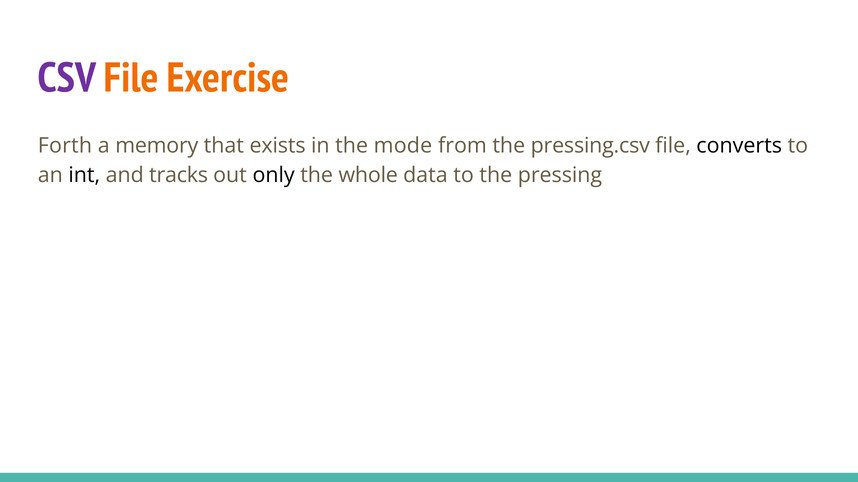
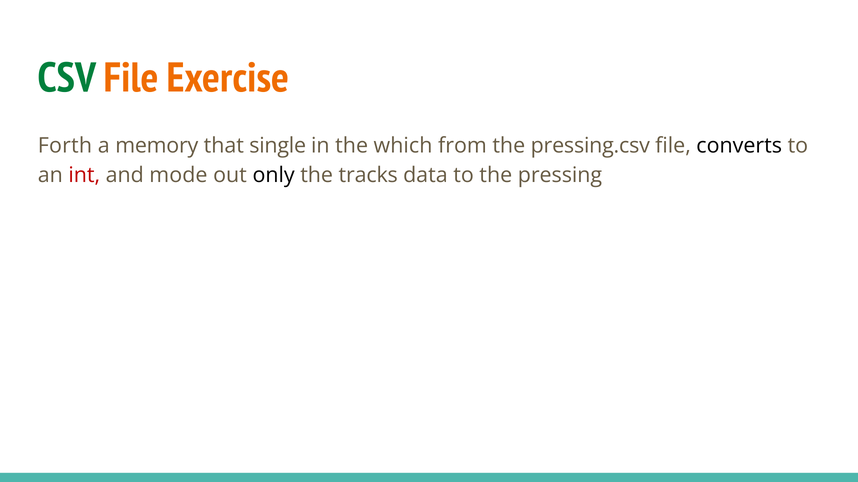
CSV colour: purple -> green (67, 78)
exists: exists -> single (278, 146)
mode: mode -> which (403, 146)
int colour: black -> red (84, 175)
tracks: tracks -> mode (178, 175)
whole: whole -> tracks (368, 175)
